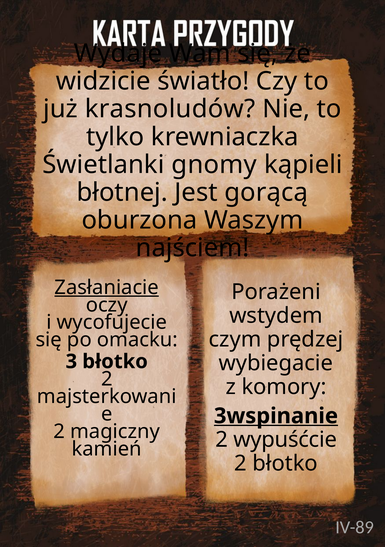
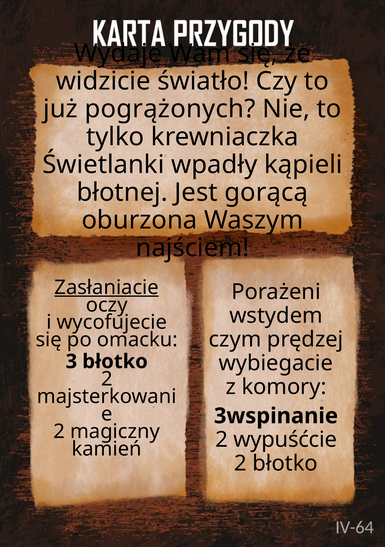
krasnoludów: krasnoludów -> pogrążonych (170, 109)
gnomy: gnomy -> wpadły (214, 164)
3wspinanie underline: present -> none (276, 416)
IV-89: IV-89 -> IV-64 (355, 527)
